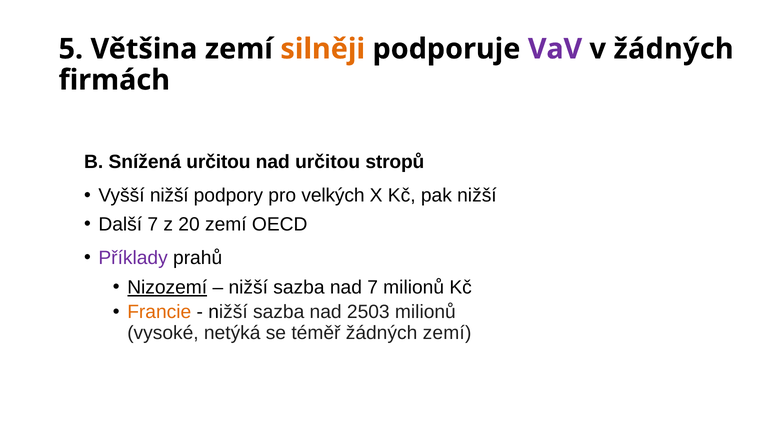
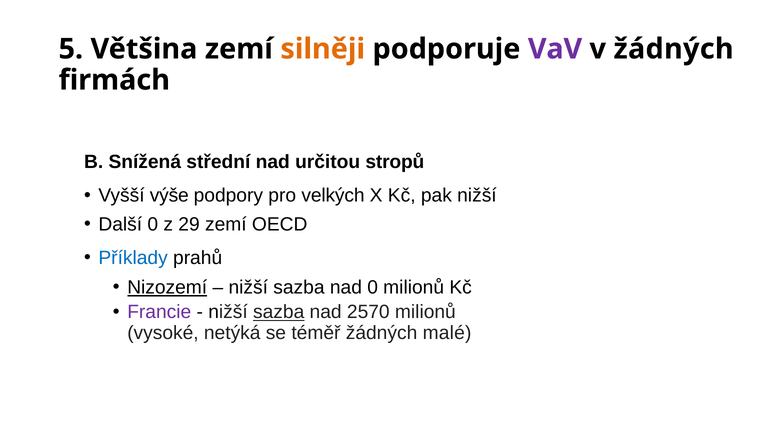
Snížená určitou: určitou -> střední (218, 162)
Vyšší nižší: nižší -> výše (169, 196)
Další 7: 7 -> 0 (153, 224)
20: 20 -> 29 (189, 224)
Příklady colour: purple -> blue (133, 258)
nad 7: 7 -> 0 (373, 287)
Francie colour: orange -> purple (159, 312)
sazba underline: none -> present (279, 312)
2503: 2503 -> 2570 (368, 312)
žádných zemí: zemí -> malé (447, 333)
